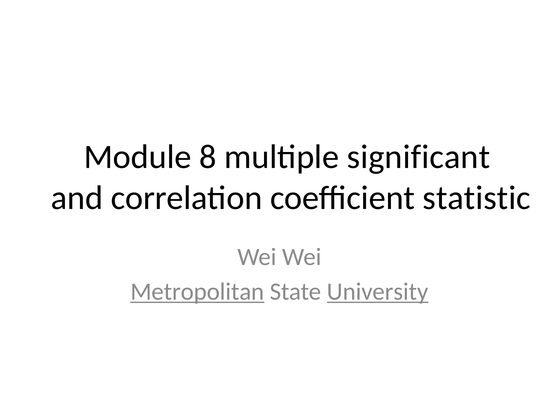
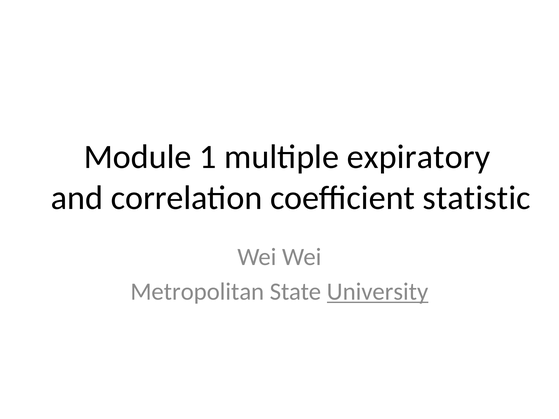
8: 8 -> 1 (208, 157)
significant: significant -> expiratory (419, 157)
Metropolitan underline: present -> none (197, 292)
